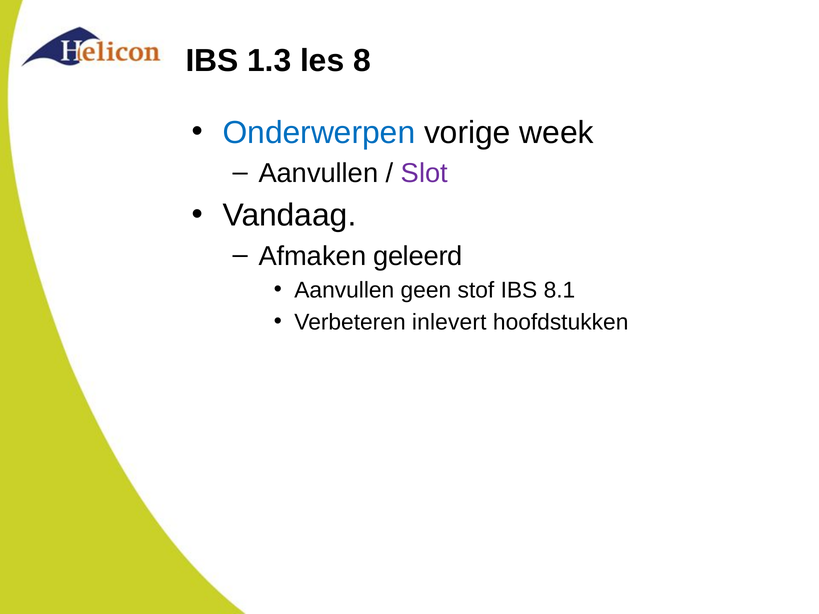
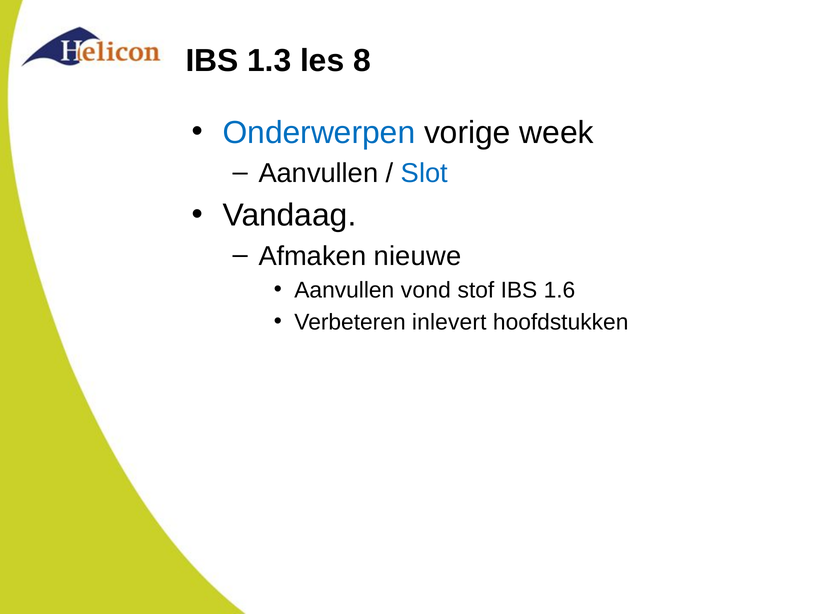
Slot colour: purple -> blue (424, 173)
geleerd: geleerd -> nieuwe (418, 256)
geen: geen -> vond (426, 290)
8.1: 8.1 -> 1.6 (559, 290)
